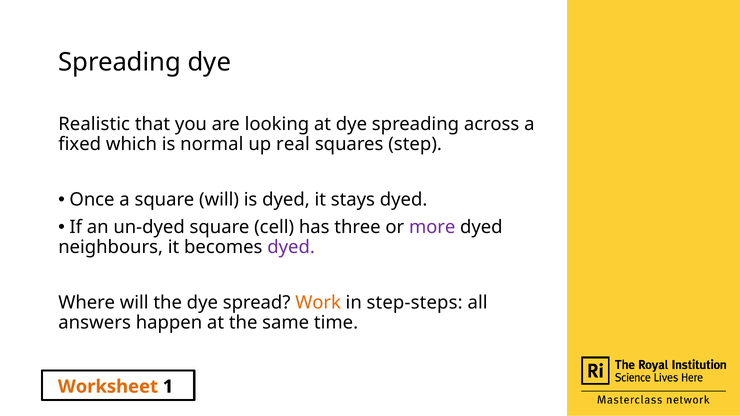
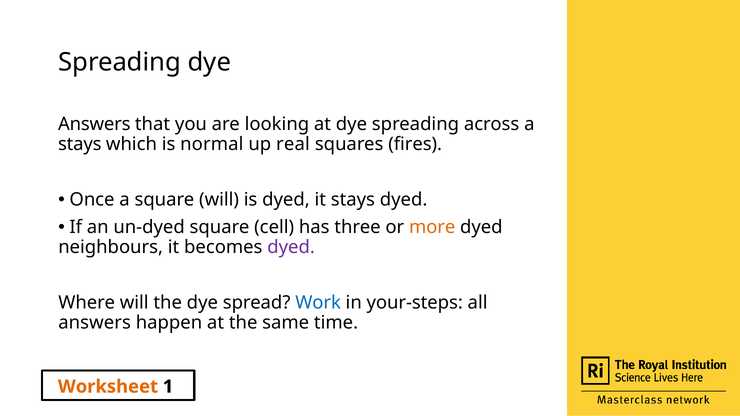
Realistic: Realistic -> Answers (94, 124)
fixed: fixed -> stays (80, 144)
step: step -> fires (415, 144)
more colour: purple -> orange (432, 227)
Work colour: orange -> blue (318, 303)
step-steps: step-steps -> your-steps (415, 303)
